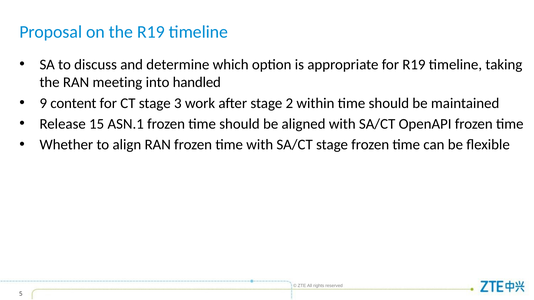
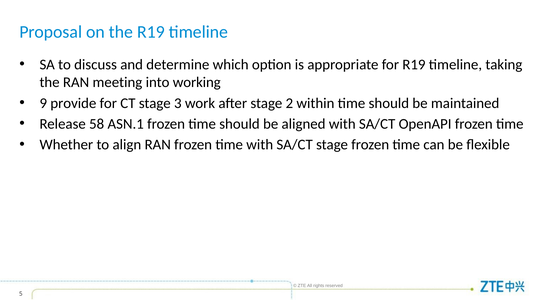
handled: handled -> working (197, 82)
content: content -> provide (73, 103)
15: 15 -> 58 (97, 124)
